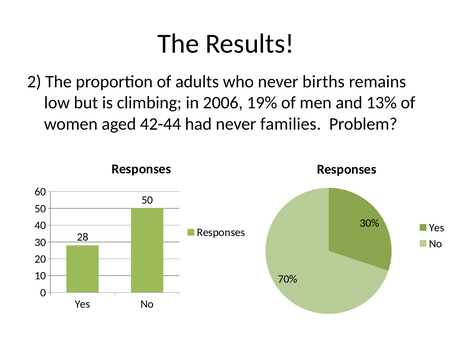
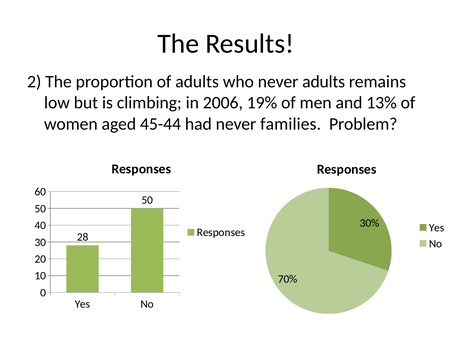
never births: births -> adults (324, 82)
42-44: 42-44 -> 45-44 (161, 124)
